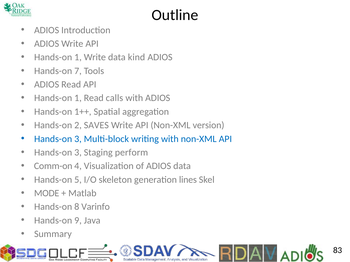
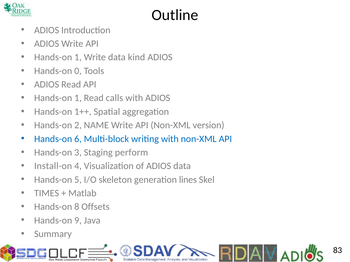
7: 7 -> 0 (78, 71)
SAVES: SAVES -> NAME (96, 125)
3: 3 -> 6 (78, 139)
Comm-on: Comm-on -> Install-on (53, 166)
MODE: MODE -> TIMES (47, 194)
Varinfo: Varinfo -> Offsets (95, 207)
